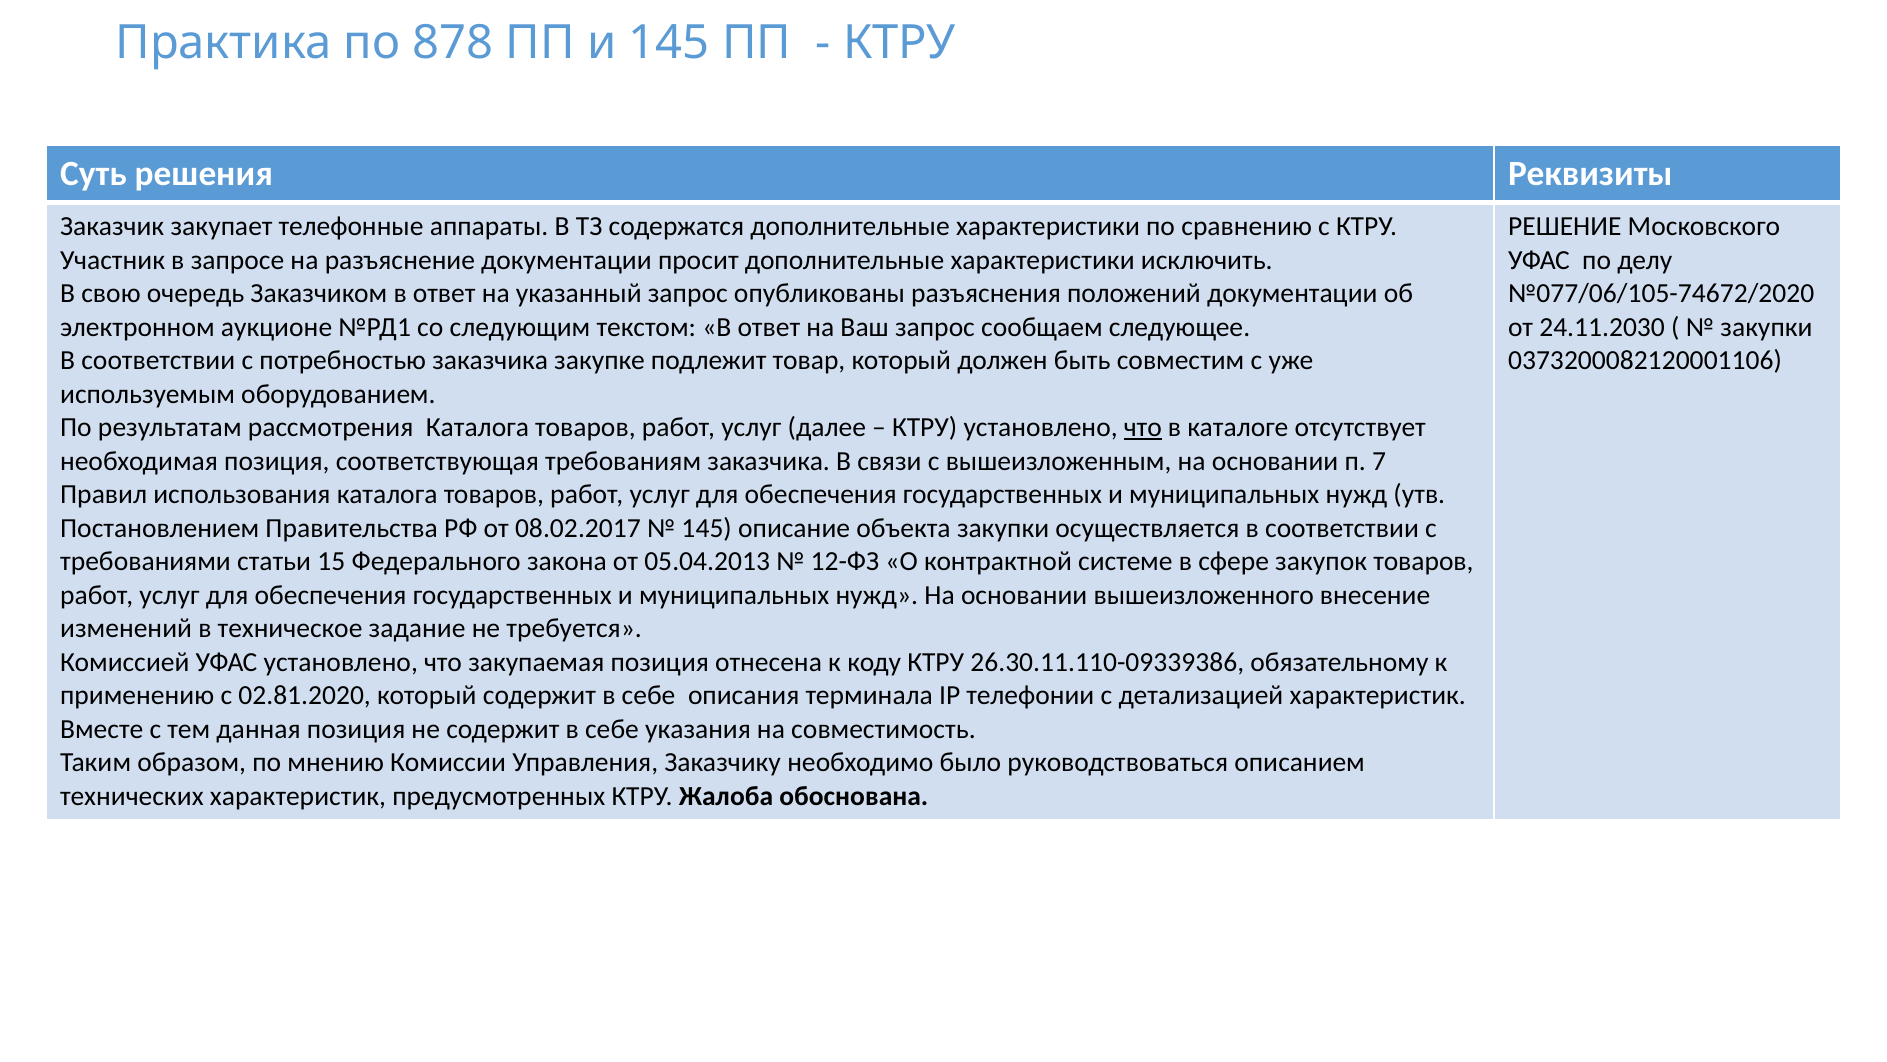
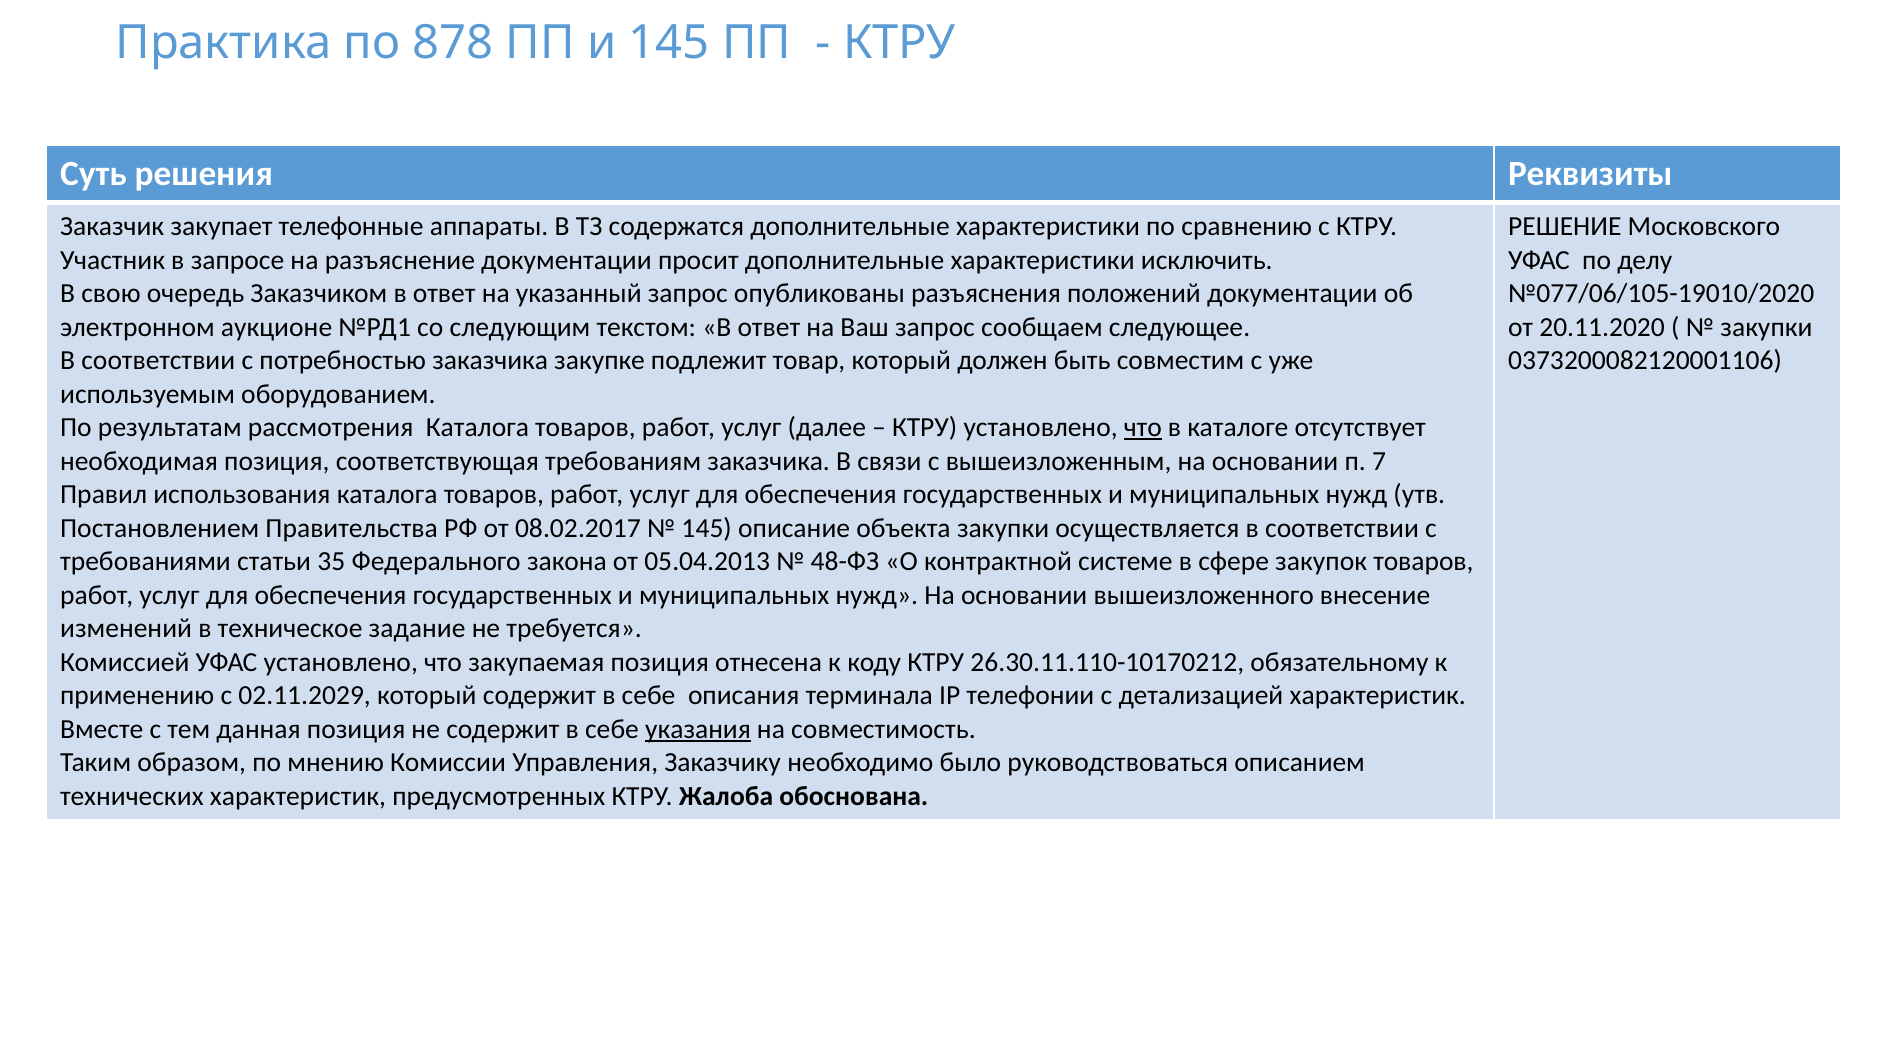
№077/06/105-74672/2020: №077/06/105-74672/2020 -> №077/06/105-19010/2020 (1661, 293)
24.11.2030: 24.11.2030 -> 20.11.2020 (1602, 327)
15: 15 -> 35 (331, 561)
12-ФЗ: 12-ФЗ -> 48-ФЗ (845, 561)
26.30.11.110-09339386: 26.30.11.110-09339386 -> 26.30.11.110-10170212 (1107, 662)
02.81.2020: 02.81.2020 -> 02.11.2029 (305, 695)
указания underline: none -> present (698, 729)
